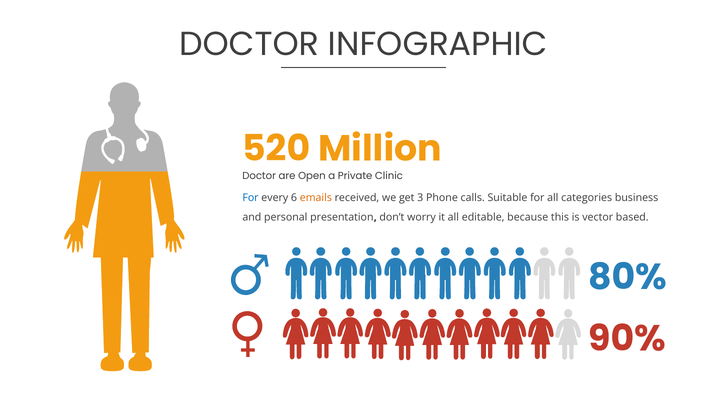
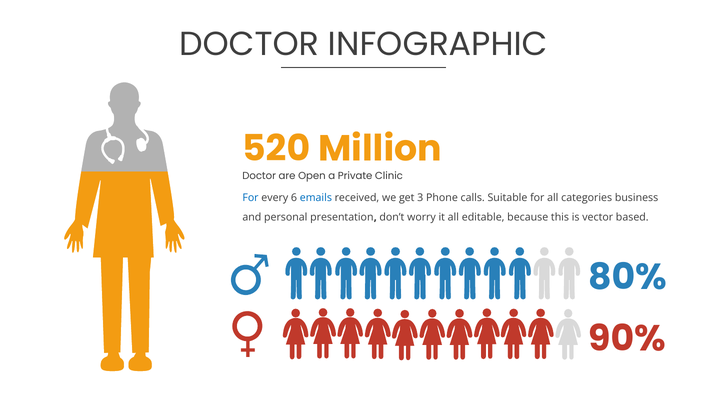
emails colour: orange -> blue (316, 198)
